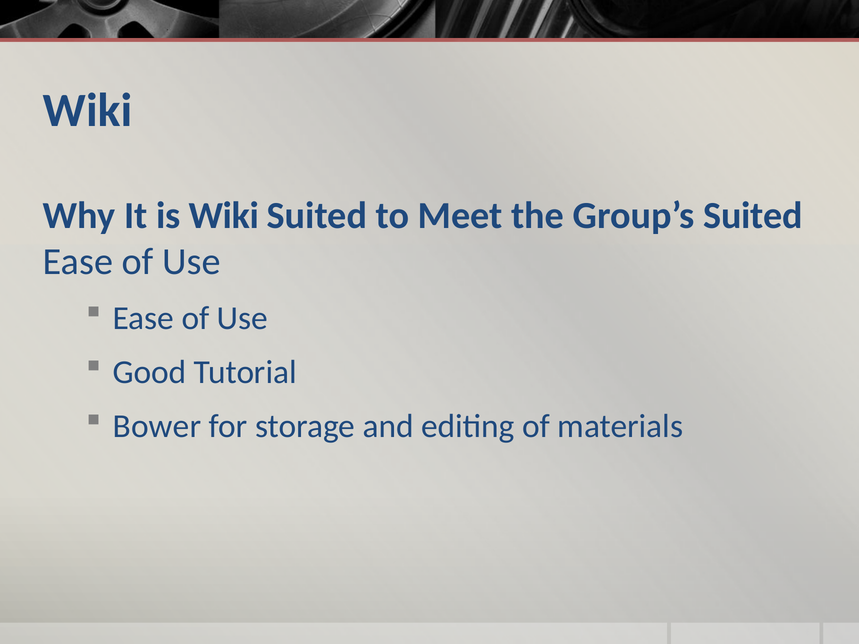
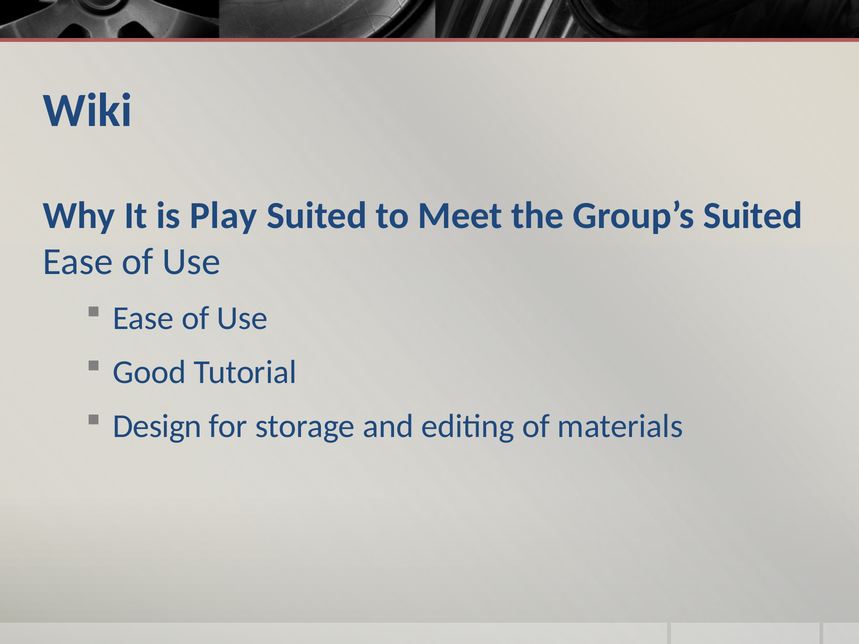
is Wiki: Wiki -> Play (224, 216)
Bower: Bower -> Design (157, 426)
